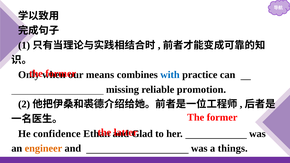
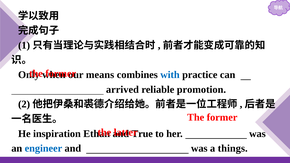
missing: missing -> arrived (122, 90)
confidence: confidence -> inspiration (57, 134)
Glad: Glad -> True (142, 134)
engineer colour: orange -> blue (43, 148)
